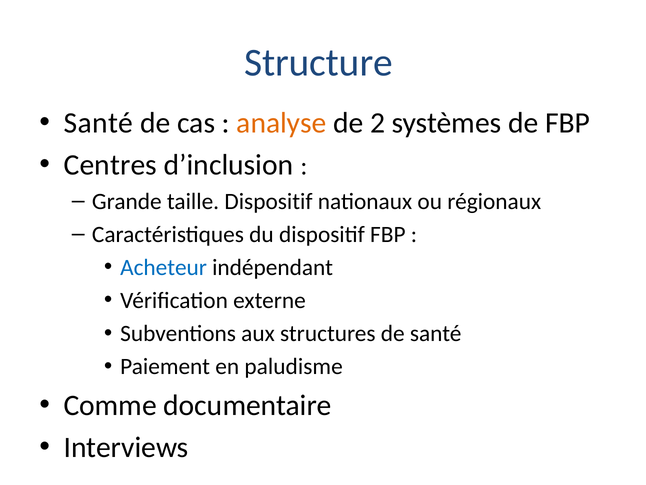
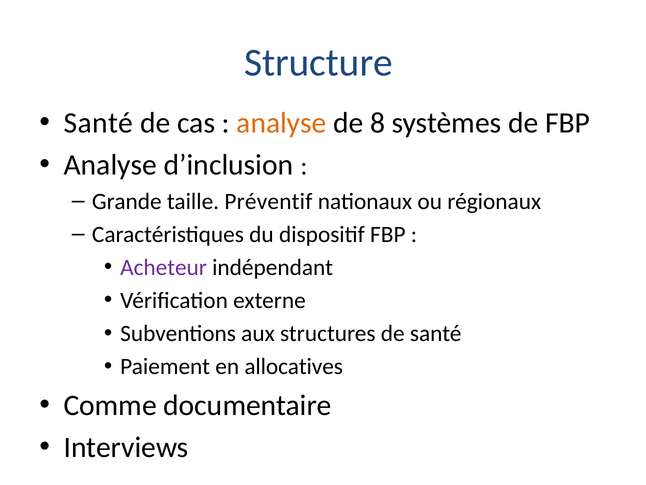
2: 2 -> 8 (378, 123)
Centres: Centres -> Analyse (110, 165)
taille Dispositif: Dispositif -> Préventif (268, 201)
Acheteur colour: blue -> purple (164, 267)
paludisme: paludisme -> allocatives (294, 366)
